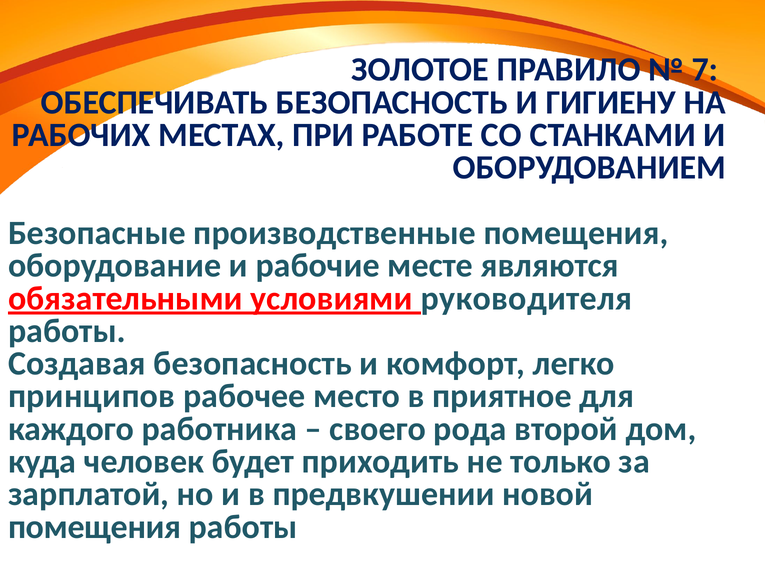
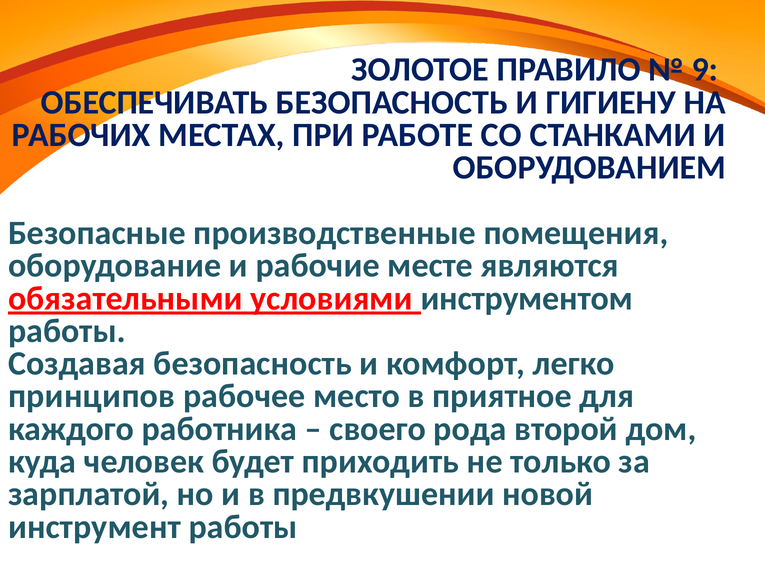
7: 7 -> 9 (705, 70)
руководителя: руководителя -> инструментом (527, 298)
помещения: помещения -> инструмент (94, 527)
